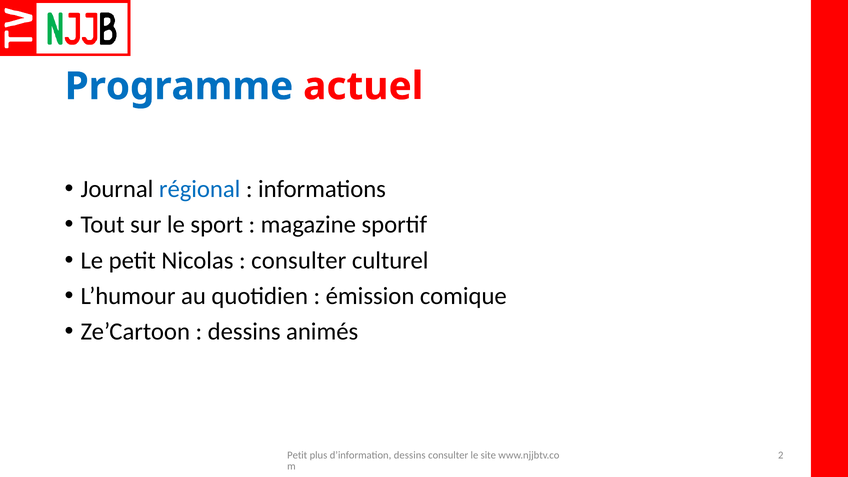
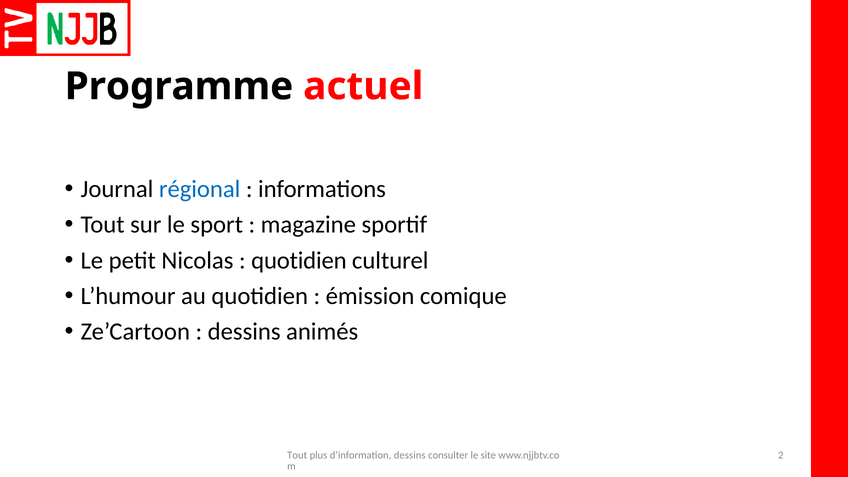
Programme colour: blue -> black (179, 86)
consulter: consulter -> quotidien (299, 260)
Petit: Petit -> Tout (297, 455)
